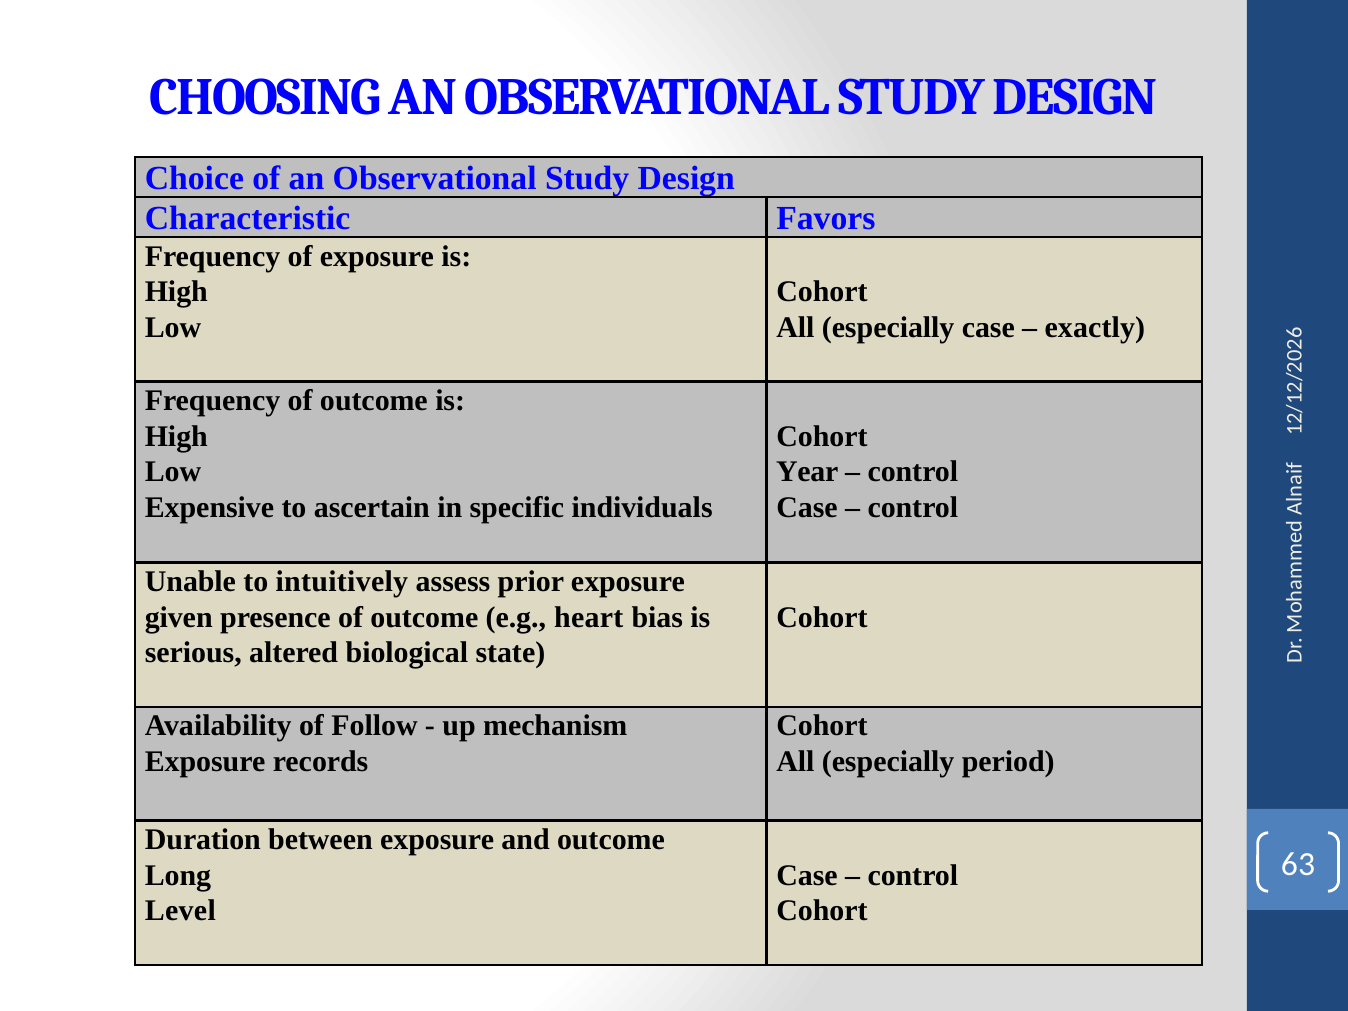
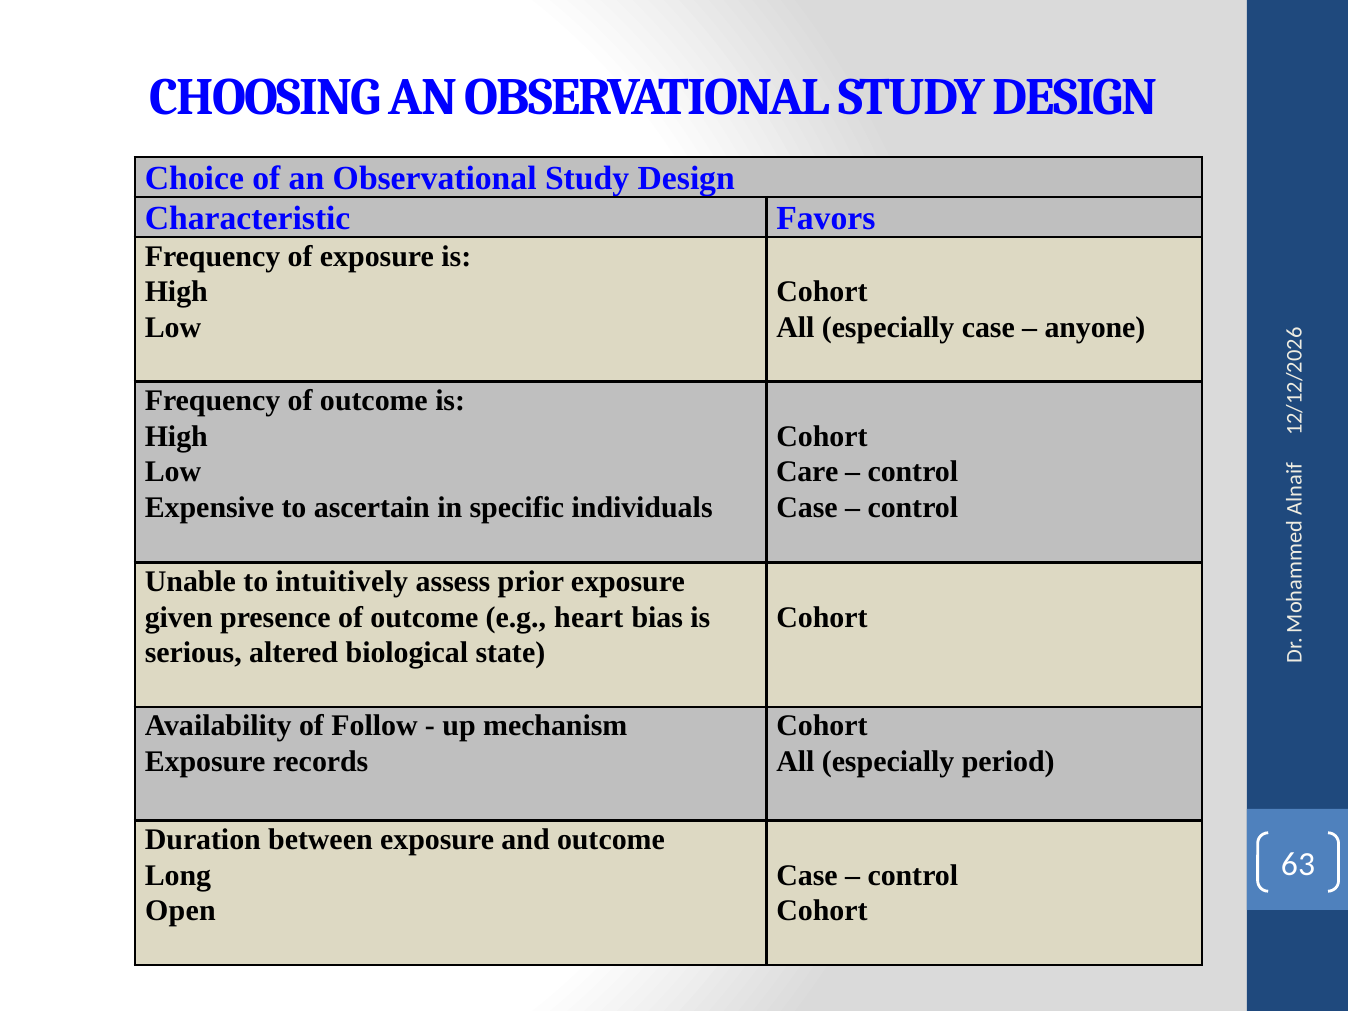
exactly: exactly -> anyone (1095, 327)
Year: Year -> Care (807, 472)
Level: Level -> Open (180, 911)
